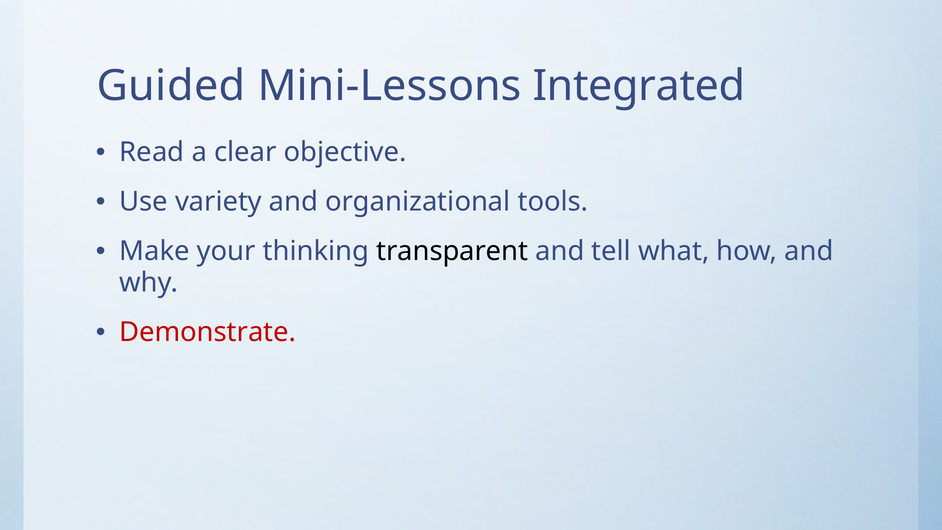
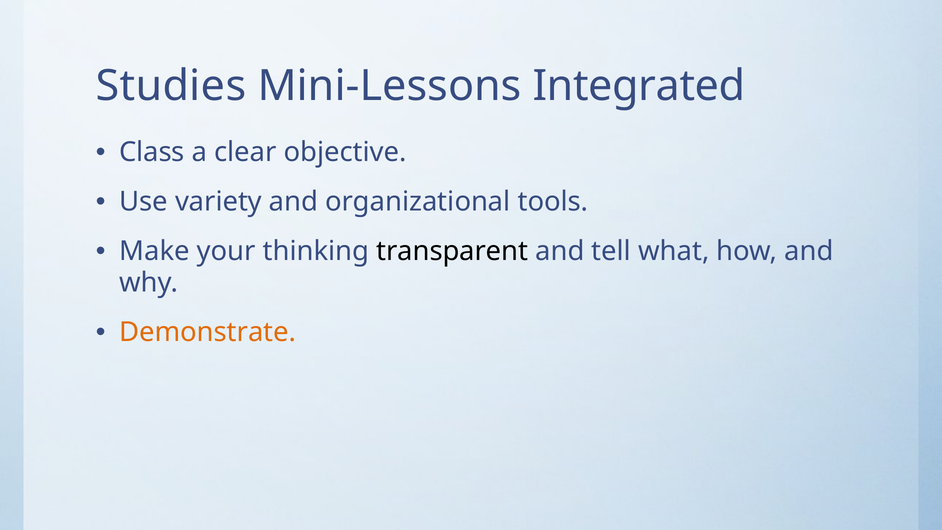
Guided: Guided -> Studies (171, 86)
Read: Read -> Class (152, 152)
Demonstrate colour: red -> orange (208, 332)
